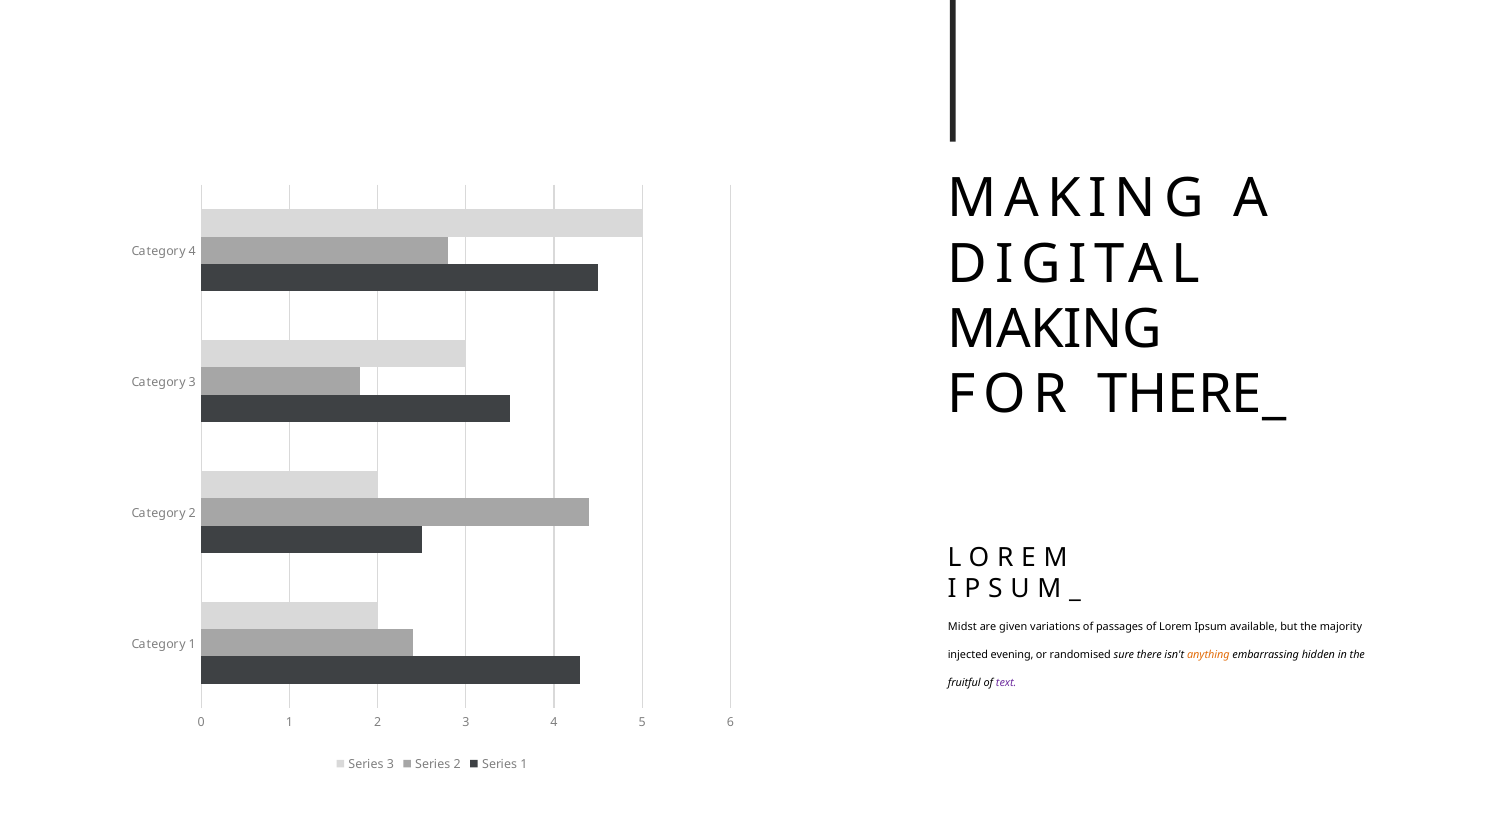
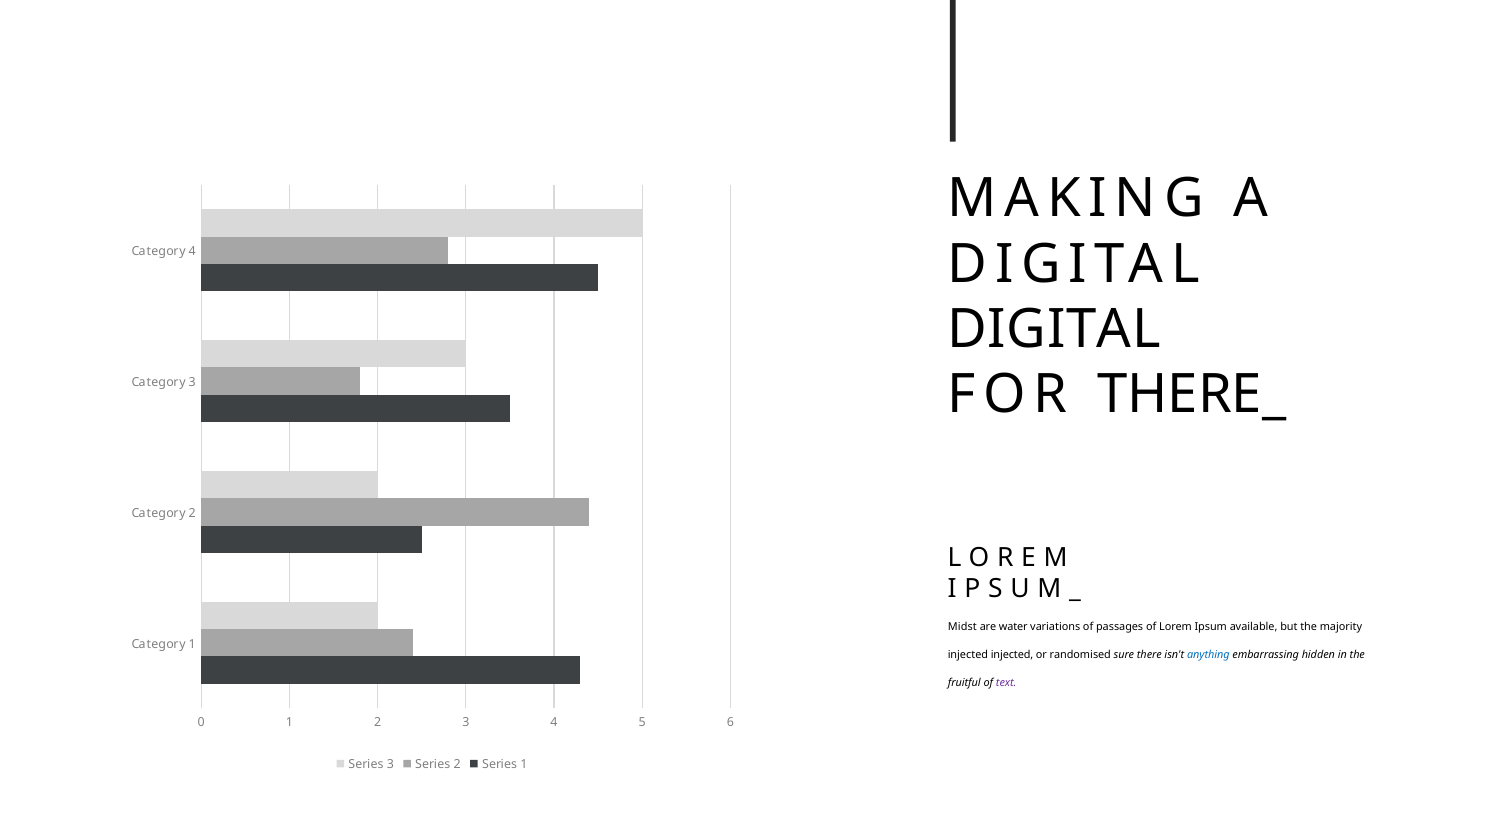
MAKING: MAKING -> DIGITAL (1054, 329)
given: given -> water (1013, 627)
injected evening: evening -> injected (1012, 655)
anything colour: orange -> blue (1208, 655)
